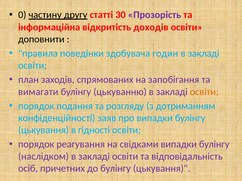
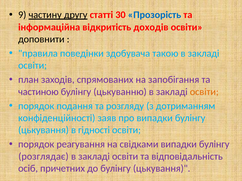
0: 0 -> 9 (22, 15)
Прозорість colour: purple -> blue (154, 15)
годин: годин -> такою (165, 54)
вимагати: вимагати -> частиною (38, 92)
наслідком: наслідком -> розглядає (43, 157)
